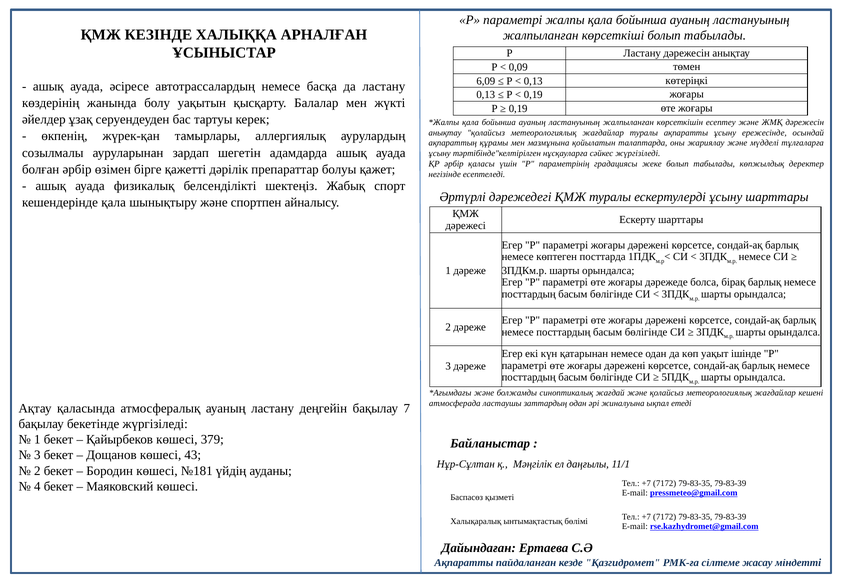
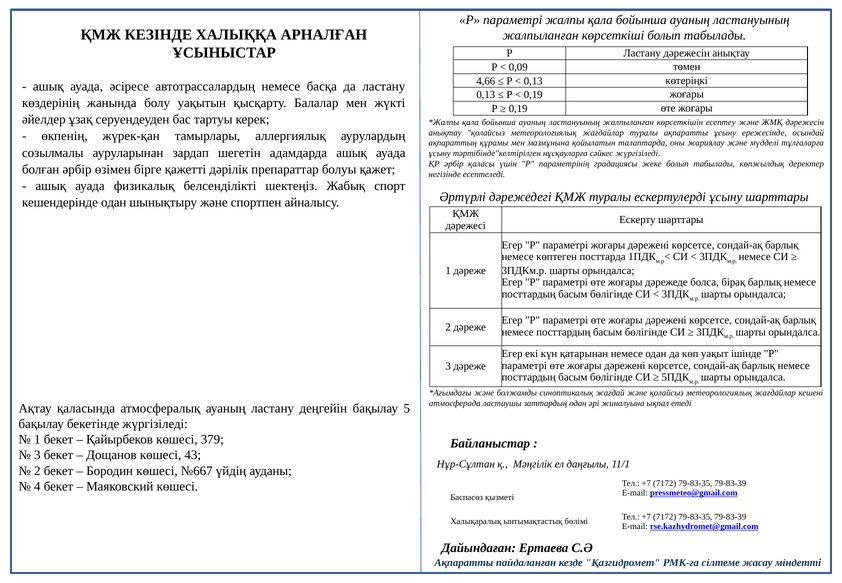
6,09: 6,09 -> 4,66 (486, 81)
кешендерінде қала: қала -> одан (114, 203)
7: 7 -> 5 (407, 409)
№181: №181 -> №667 (197, 471)
